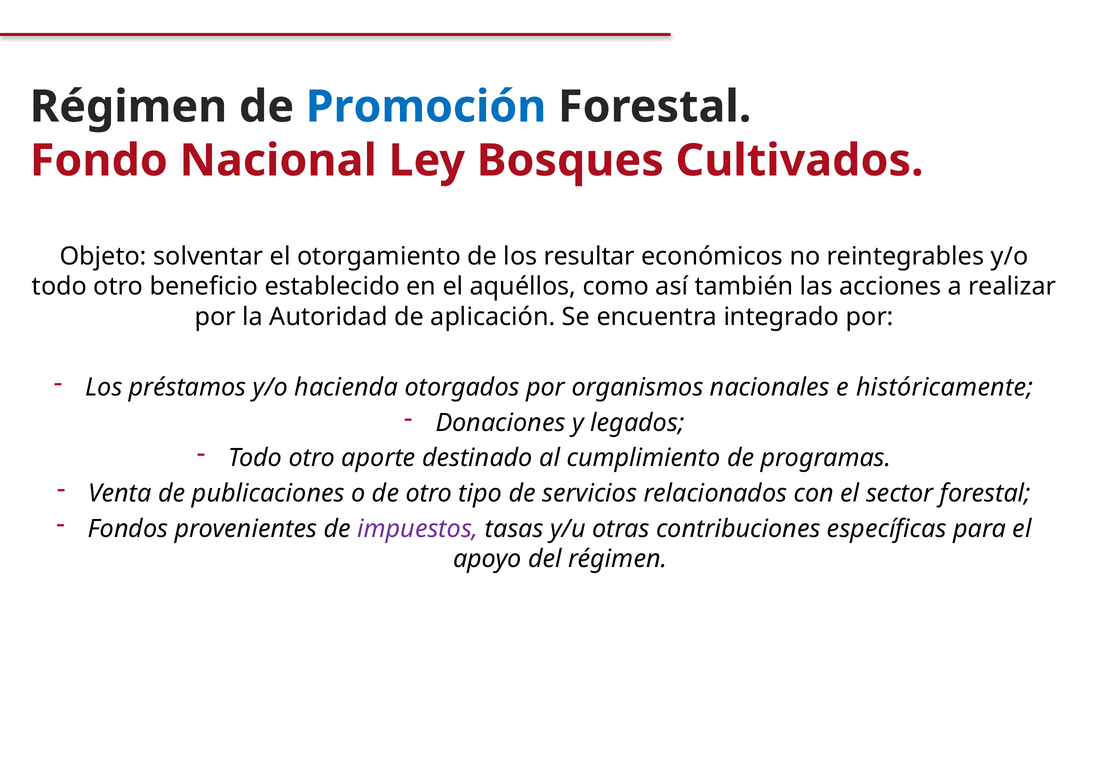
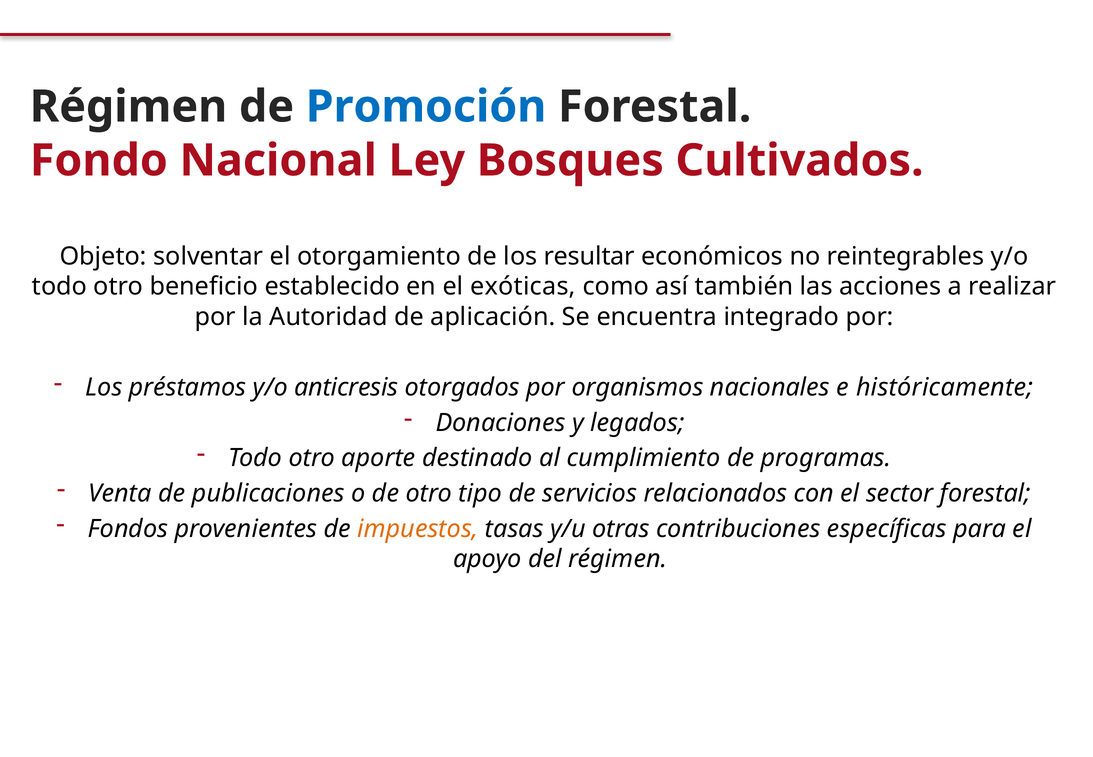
aquéllos: aquéllos -> exóticas (523, 286)
hacienda: hacienda -> anticresis (346, 387)
impuestos colour: purple -> orange (418, 529)
